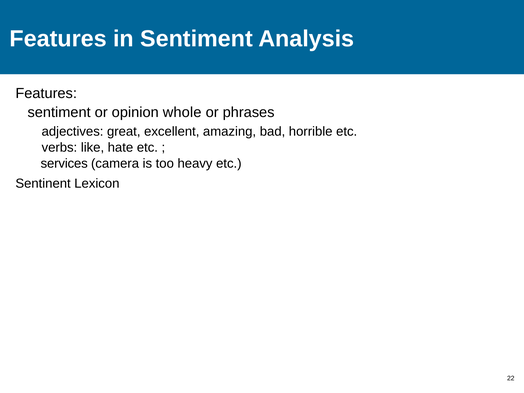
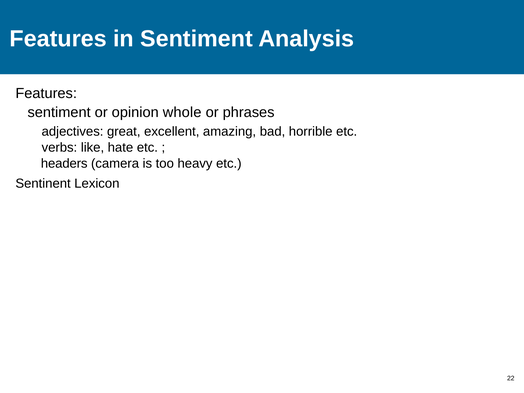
services: services -> headers (64, 163)
